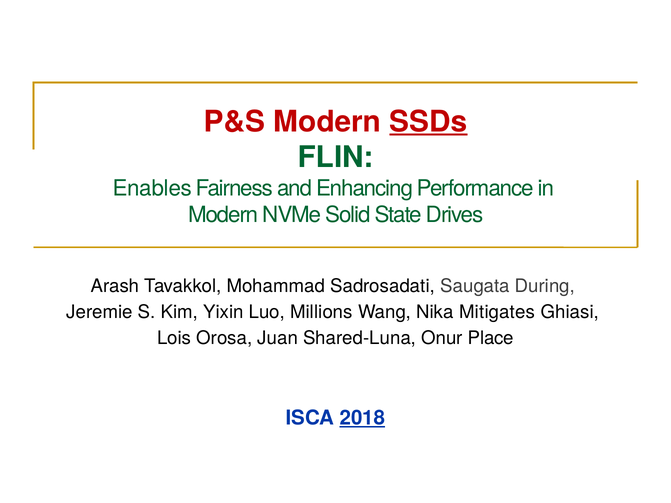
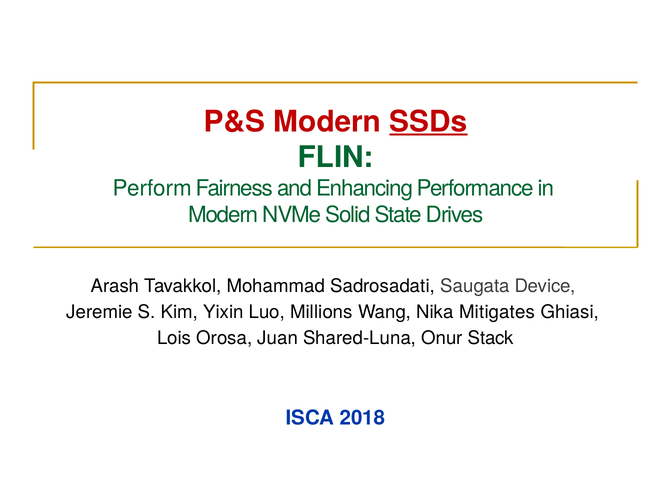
Enables: Enables -> Perform (152, 188)
During: During -> Device (545, 286)
Place: Place -> Stack (491, 338)
2018 underline: present -> none (362, 418)
